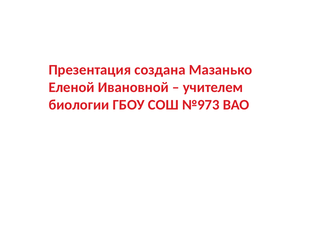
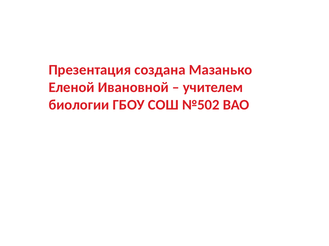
№973: №973 -> №502 (201, 105)
